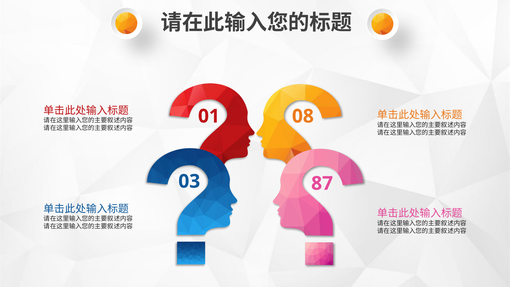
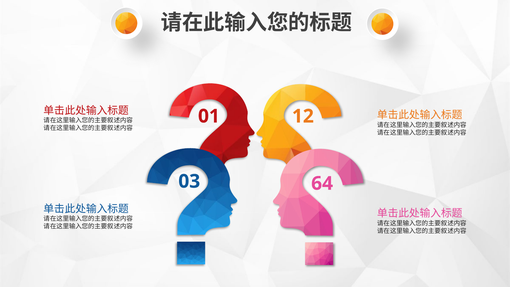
08: 08 -> 12 (303, 116)
87: 87 -> 64 (322, 183)
